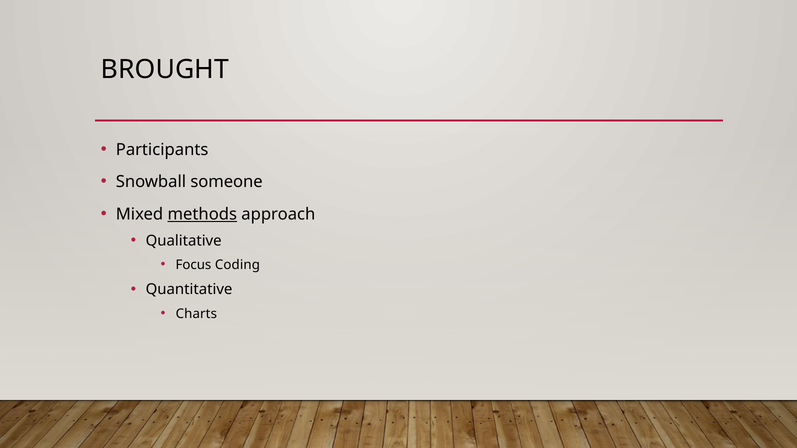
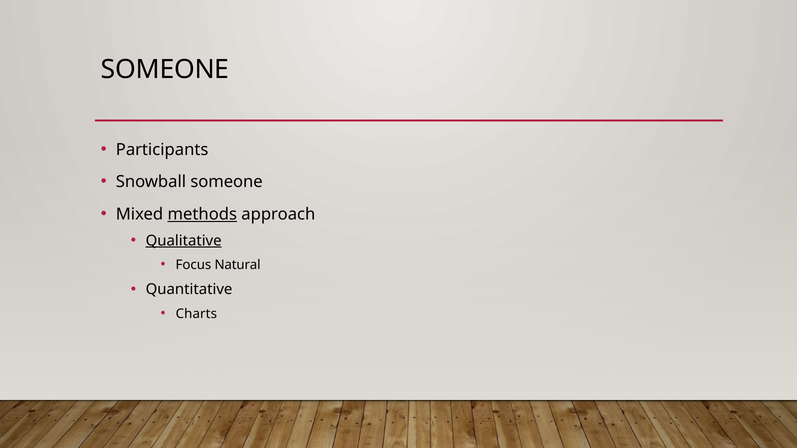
BROUGHT: BROUGHT -> SOMEONE (165, 70)
Qualitative underline: none -> present (184, 241)
Coding: Coding -> Natural (238, 265)
